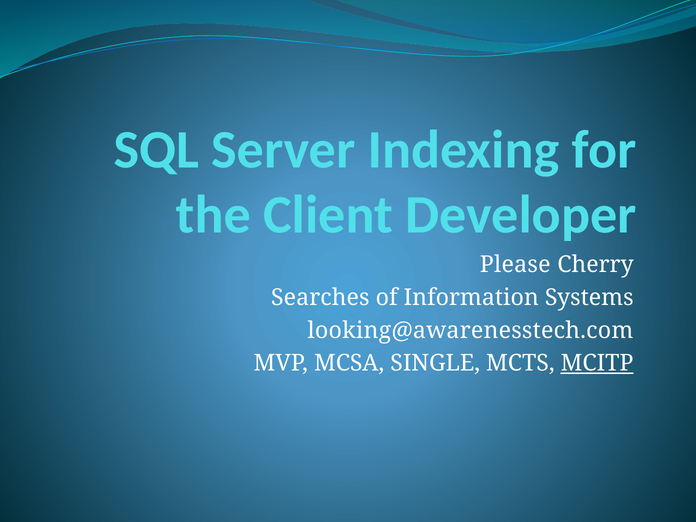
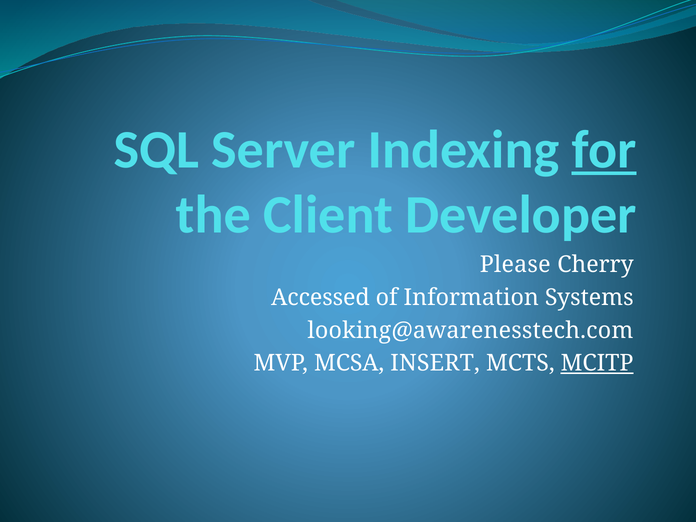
for underline: none -> present (604, 150)
Searches: Searches -> Accessed (320, 298)
SINGLE: SINGLE -> INSERT (435, 363)
